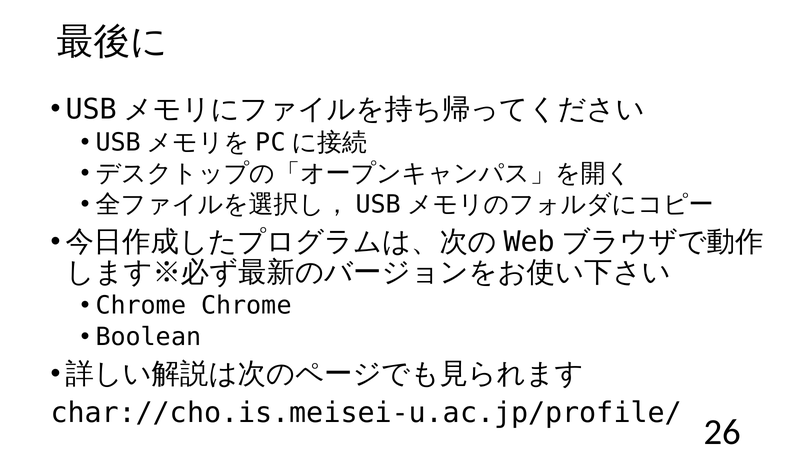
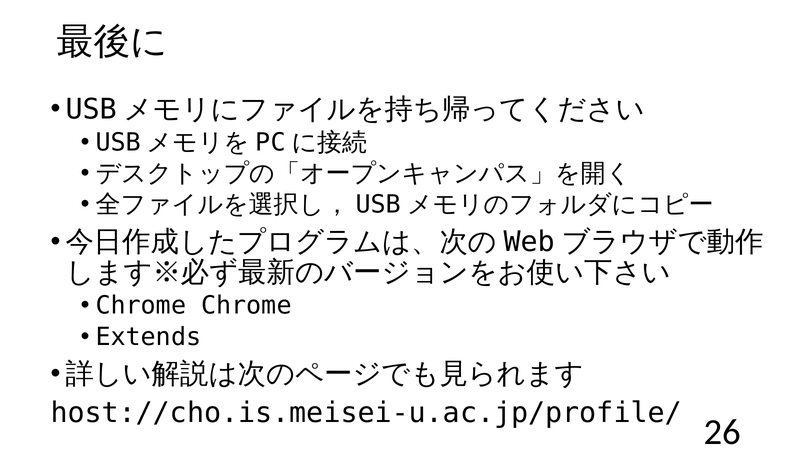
Boolean: Boolean -> Extends (148, 337)
char://cho.is.meisei-u.ac.jp/profile/: char://cho.is.meisei-u.ac.jp/profile/ -> host://cho.is.meisei-u.ac.jp/profile/ (366, 413)
